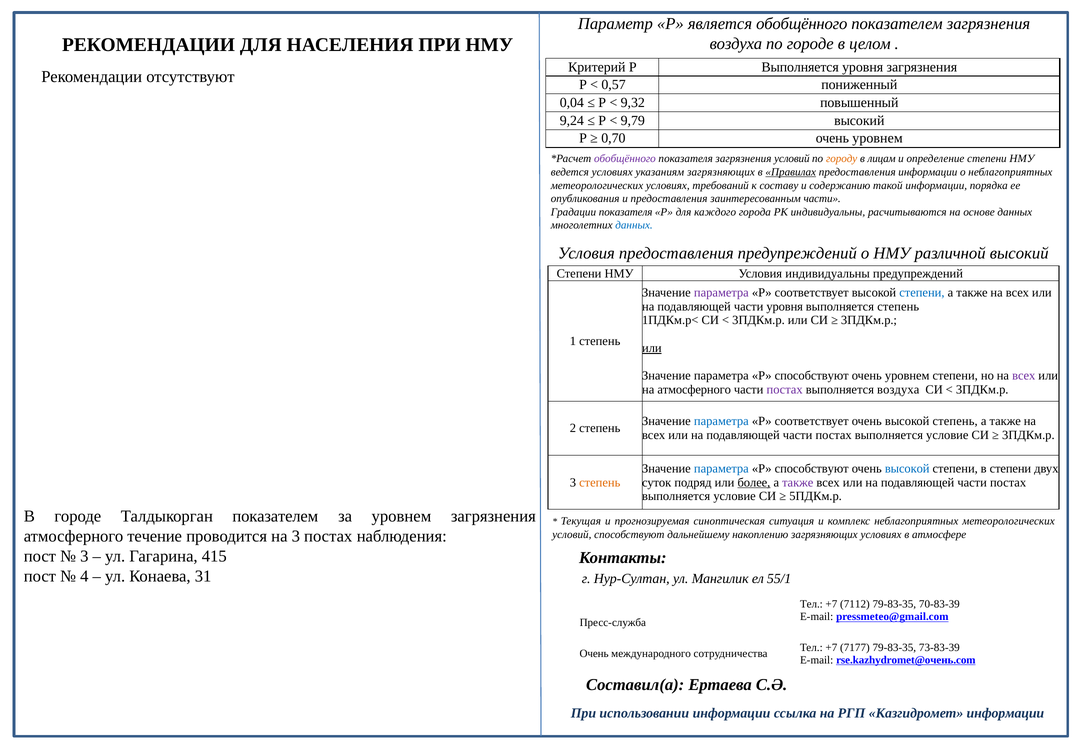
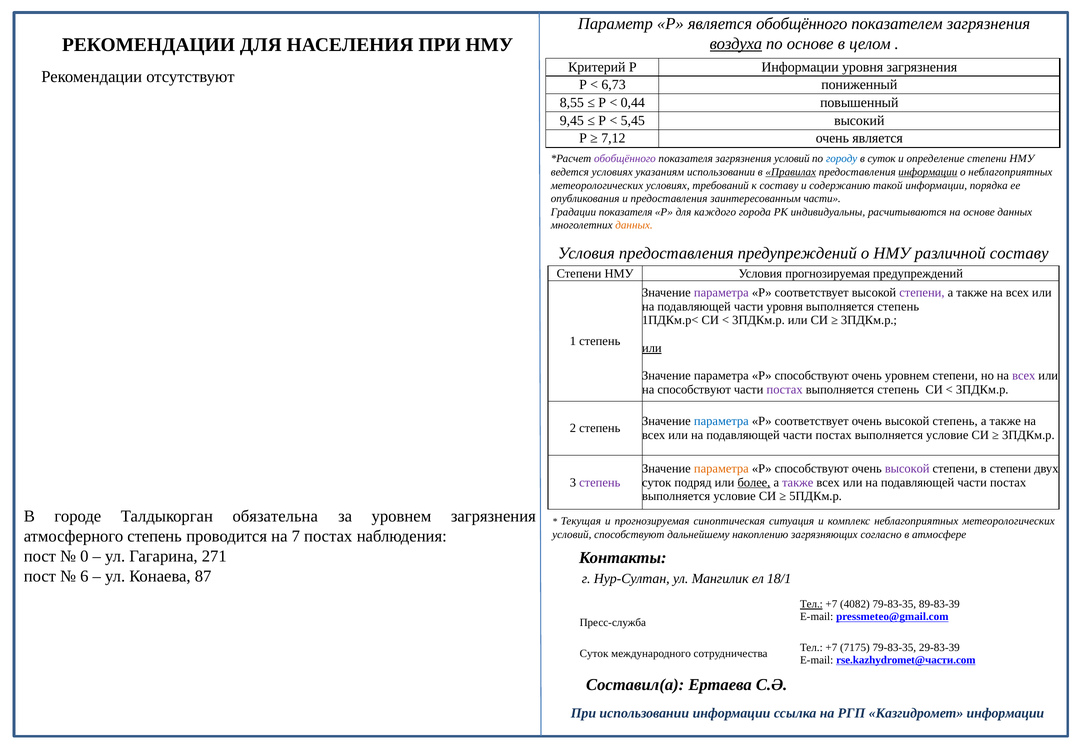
воздуха underline: none -> present (736, 44)
по городе: городе -> основе (810, 44)
Р Выполняется: Выполняется -> Информации (800, 67)
0,57: 0,57 -> 6,73 (614, 85)
0,04: 0,04 -> 8,55 (572, 103)
9,32: 9,32 -> 0,44 (633, 103)
9,24: 9,24 -> 9,45 (572, 121)
9,79: 9,79 -> 5,45 (633, 121)
0,70: 0,70 -> 7,12 (613, 138)
уровнем: уровнем -> является (878, 138)
городу colour: orange -> blue (842, 159)
в лицам: лицам -> суток (882, 159)
указаниям загрязняющих: загрязняющих -> использовании (721, 172)
информации underline: none -> present (928, 172)
данных colour: blue -> orange (634, 225)
различной высокий: высокий -> составу (1019, 253)
Условия индивидуальны: индивидуальны -> прогнозируемая (828, 274)
степени colour: blue -> purple (922, 293)
на атмосферного: атмосферного -> способствуют (694, 390)
воздуха: воздуха -> степень (898, 390)
параметра colour: blue -> orange (721, 469)
высокой colour: blue -> purple (907, 469)
степень colour: orange -> purple (600, 482)
Талдыкорган показателем: показателем -> обязательна (275, 516)
атмосферного течение: течение -> степень (155, 536)
на 3: 3 -> 7 (296, 536)
загрязняющих условиях: условиях -> согласно (881, 535)
3: 3 -> 0 (84, 556)
415: 415 -> 271 (214, 556)
4: 4 -> 6 (84, 576)
31: 31 -> 87 (203, 576)
55/1: 55/1 -> 18/1 (779, 579)
Тел underline: none -> present (811, 604)
7112: 7112 -> 4082 (855, 604)
70-83-39: 70-83-39 -> 89-83-39 (939, 604)
7177: 7177 -> 7175 (855, 648)
73-83-39: 73-83-39 -> 29-83-39 (939, 648)
Очень: Очень -> Суток (594, 654)
rse.kazhydromet@очень.com: rse.kazhydromet@очень.com -> rse.kazhydromet@части.com (906, 660)
